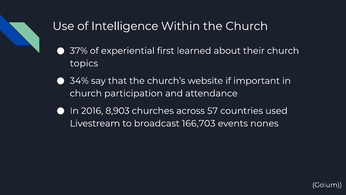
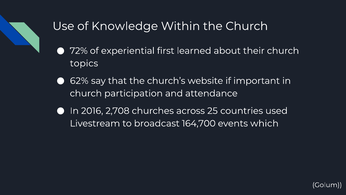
Intelligence: Intelligence -> Knowledge (125, 26)
37%: 37% -> 72% (79, 51)
34%: 34% -> 62% (79, 81)
8,903: 8,903 -> 2,708 (118, 111)
57: 57 -> 25 (213, 111)
166,703: 166,703 -> 164,700 (199, 123)
nones: nones -> which (264, 123)
